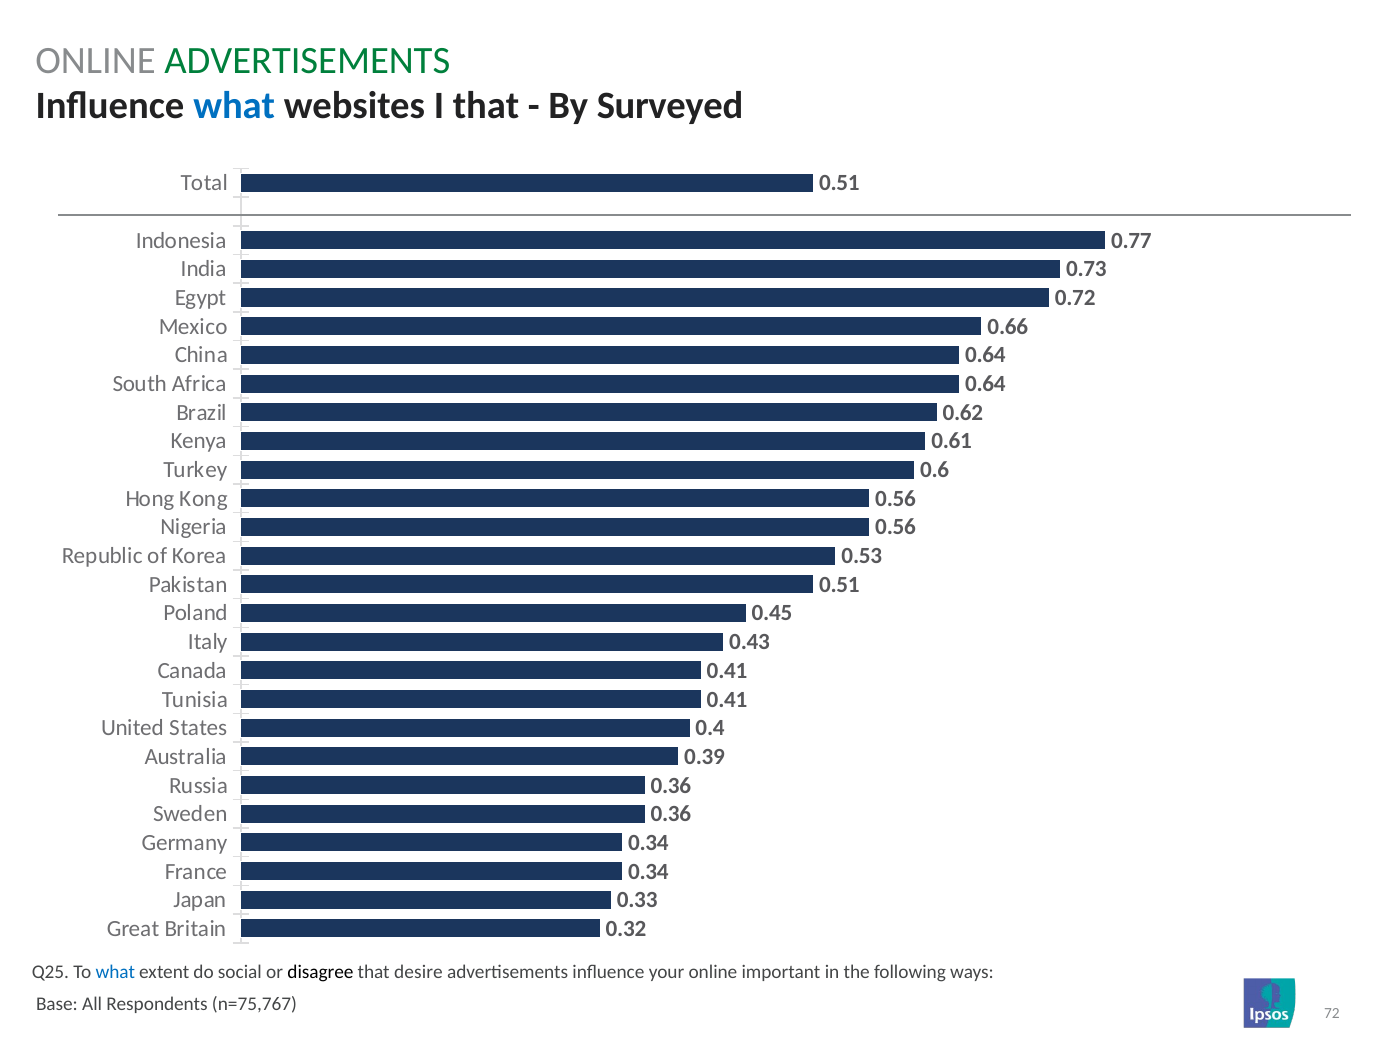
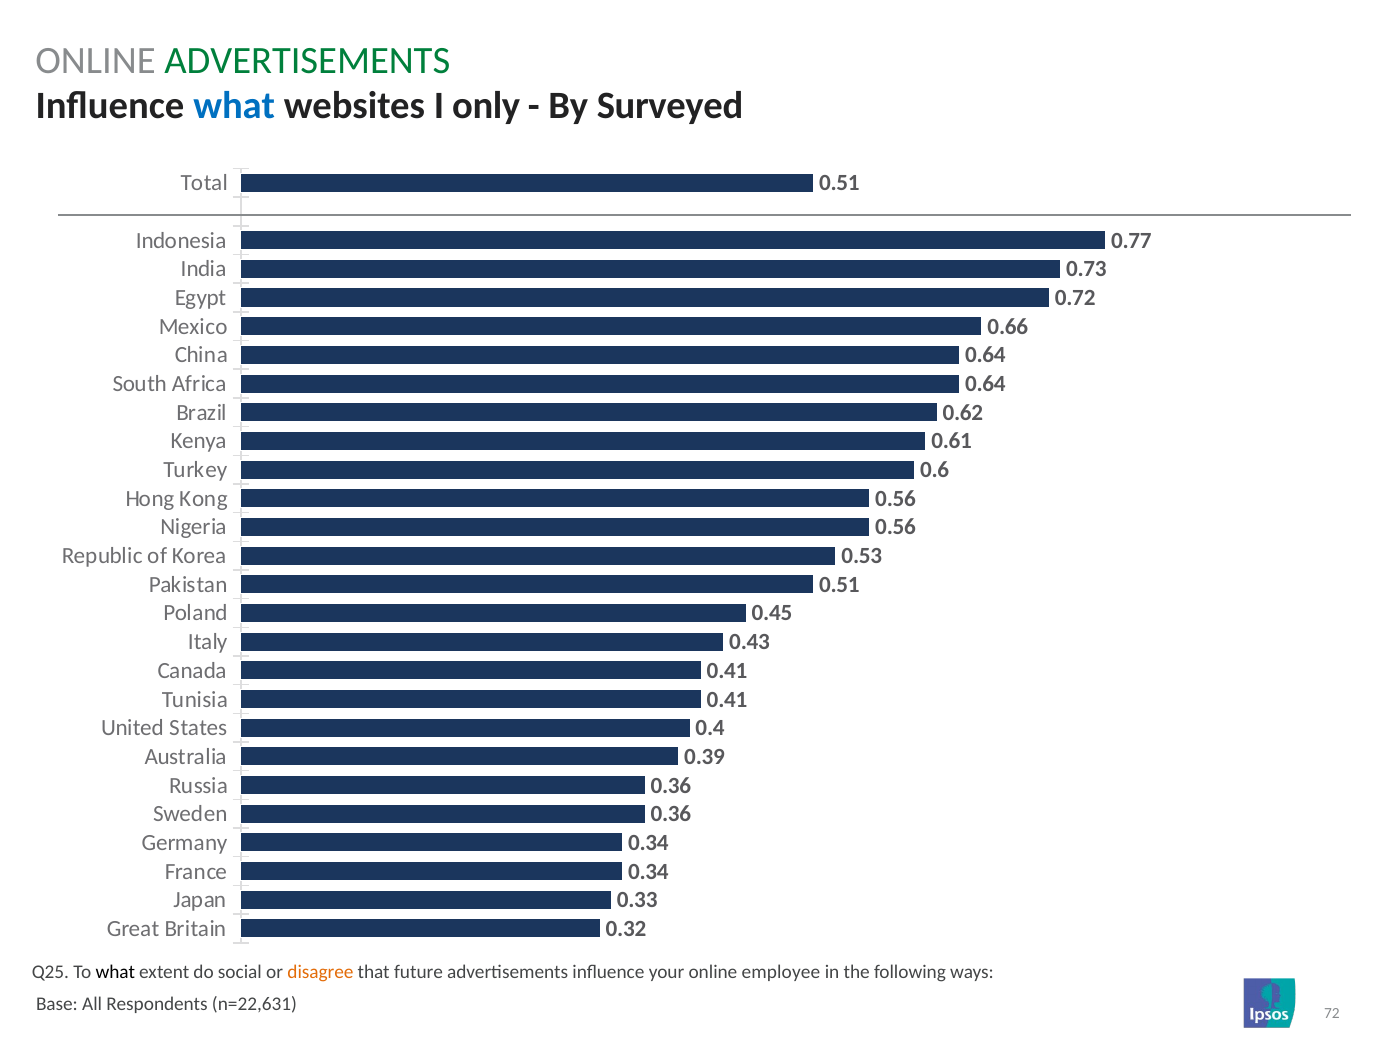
I that: that -> only (486, 106)
what colour: blue -> black (115, 972)
disagree colour: black -> orange (320, 972)
desire: desire -> future (419, 972)
important: important -> employee (781, 972)
n=75,767: n=75,767 -> n=22,631 (254, 1004)
